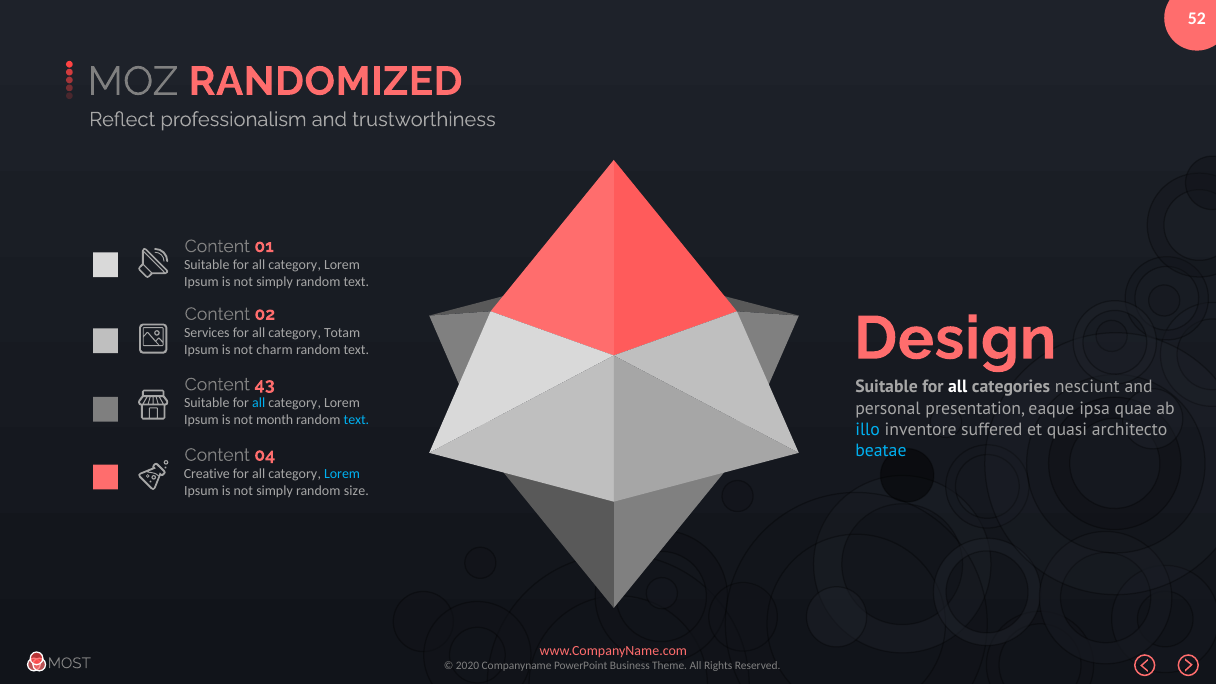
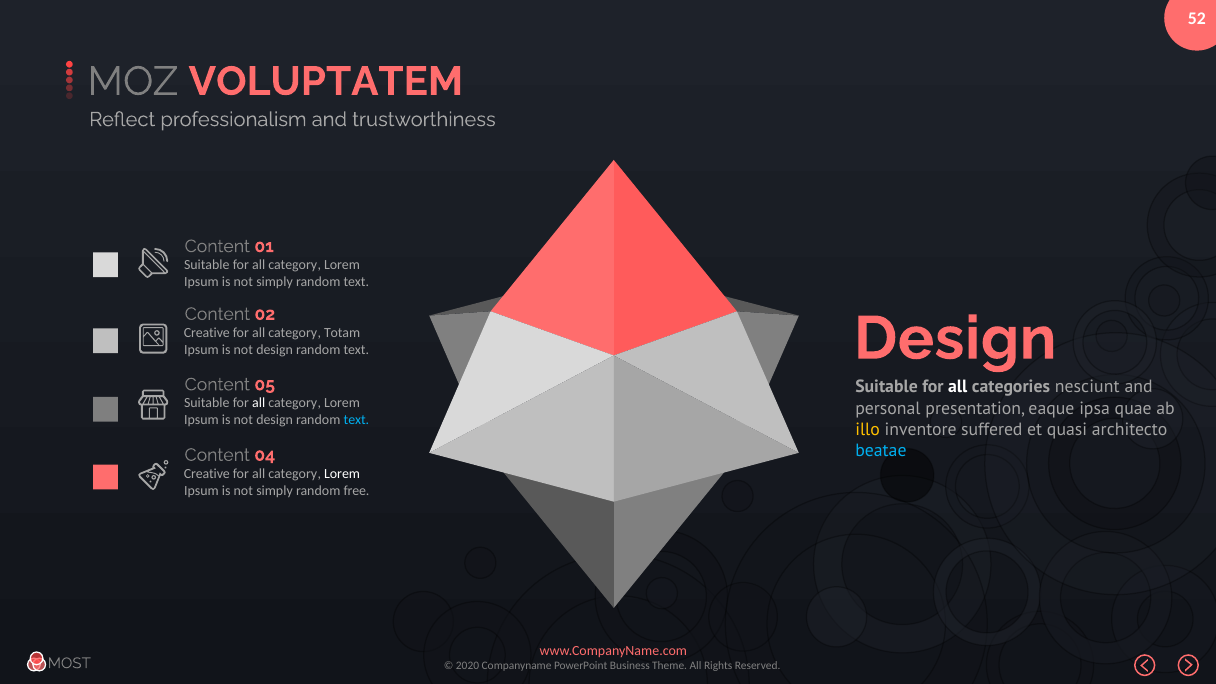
RANDOMIZED: RANDOMIZED -> VOLUPTATEM (326, 82)
Services: Services -> Creative (207, 333)
charm: charm -> design (275, 350)
43: 43 -> 05 (265, 385)
all colour: light blue -> white (259, 403)
month: month -> design (275, 420)
illo colour: light blue -> yellow (868, 430)
Lorem colour: light blue -> white (342, 474)
size: size -> free (357, 491)
